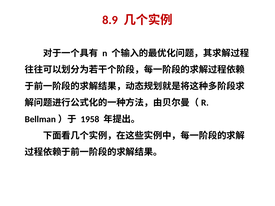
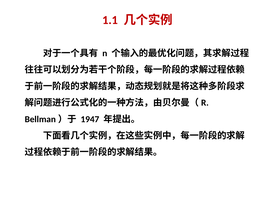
8.9: 8.9 -> 1.1 (110, 20)
1958: 1958 -> 1947 (90, 119)
